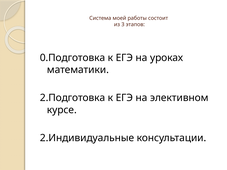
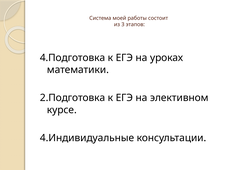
0.Подготовка: 0.Подготовка -> 4.Подготовка (73, 58)
2.Индивидуальные: 2.Индивидуальные -> 4.Индивидуальные (87, 138)
